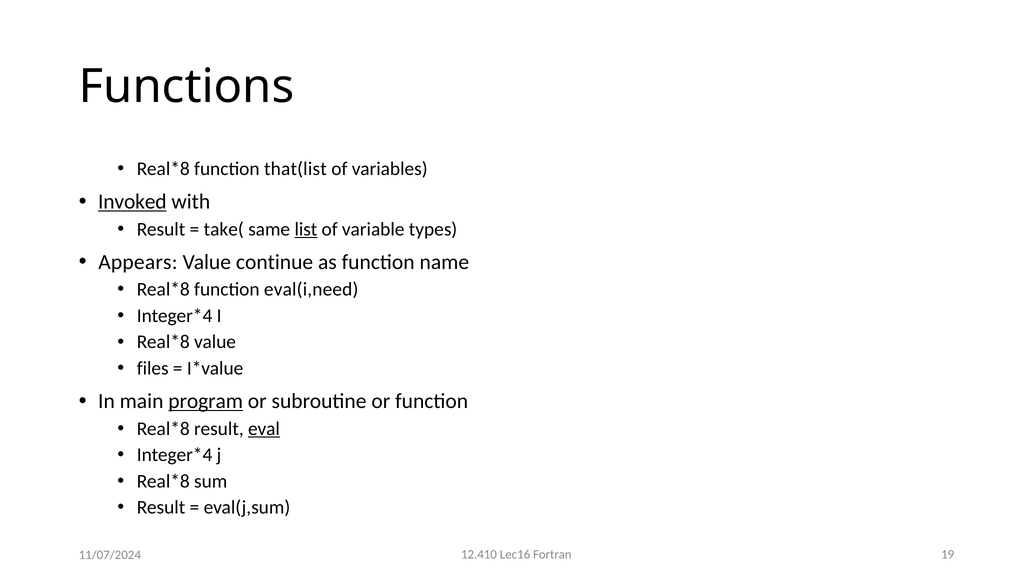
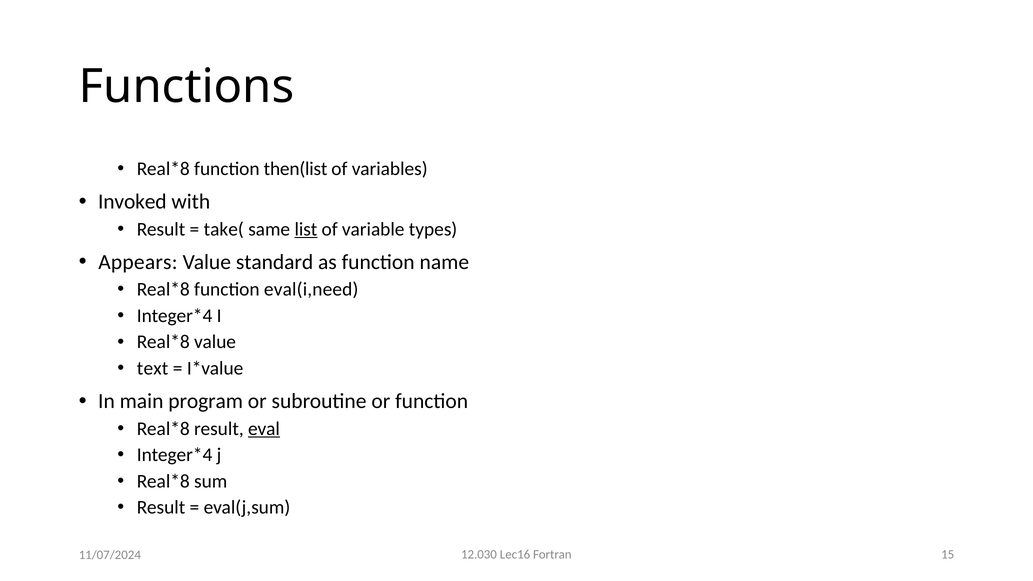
that(list: that(list -> then(list (296, 169)
Invoked underline: present -> none (132, 202)
continue: continue -> standard (275, 262)
files: files -> text (153, 368)
program underline: present -> none (206, 401)
12.410: 12.410 -> 12.030 (479, 555)
19: 19 -> 15 (948, 555)
